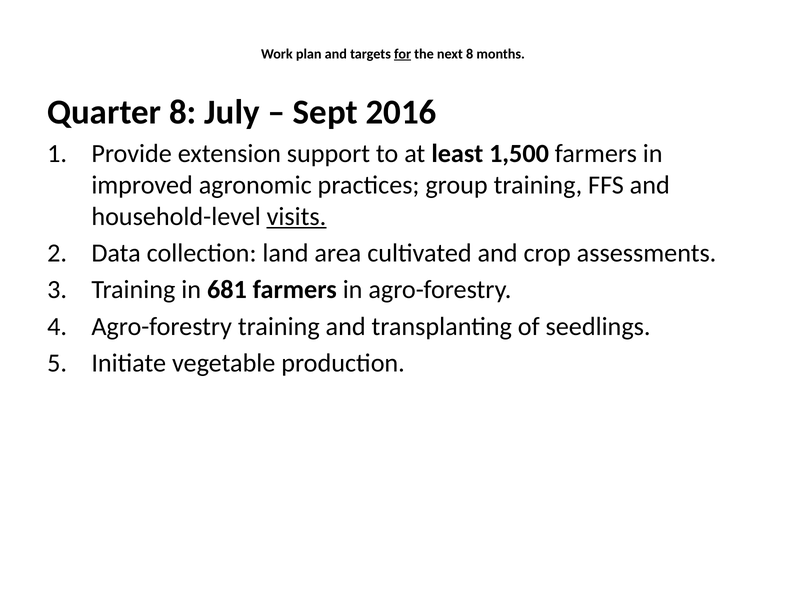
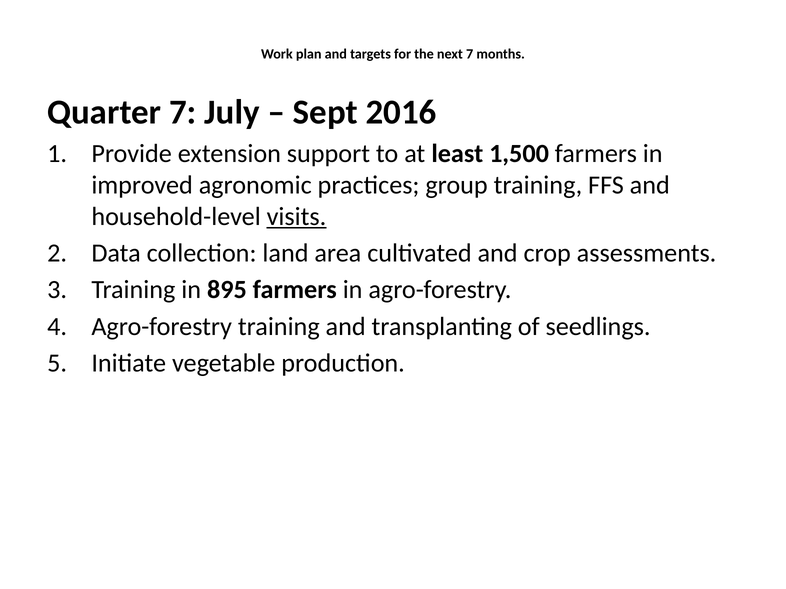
for underline: present -> none (403, 54)
next 8: 8 -> 7 (470, 54)
Quarter 8: 8 -> 7 (183, 112)
681: 681 -> 895 (227, 290)
